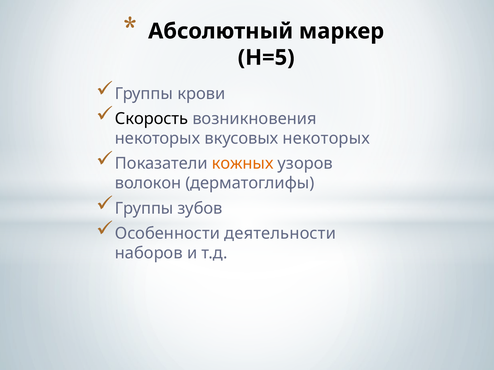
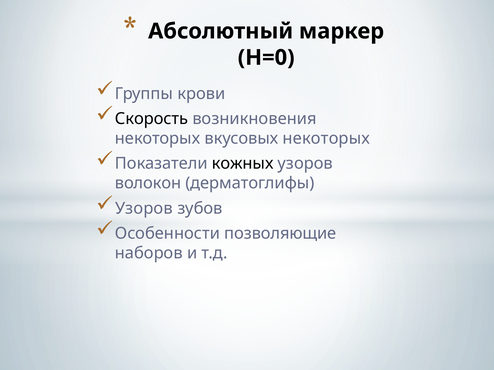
Н=5: Н=5 -> Н=0 (266, 58)
кожных colour: orange -> black (243, 164)
Группы: Группы -> Узоров (144, 209)
деятельности: деятельности -> позволяющие (280, 234)
